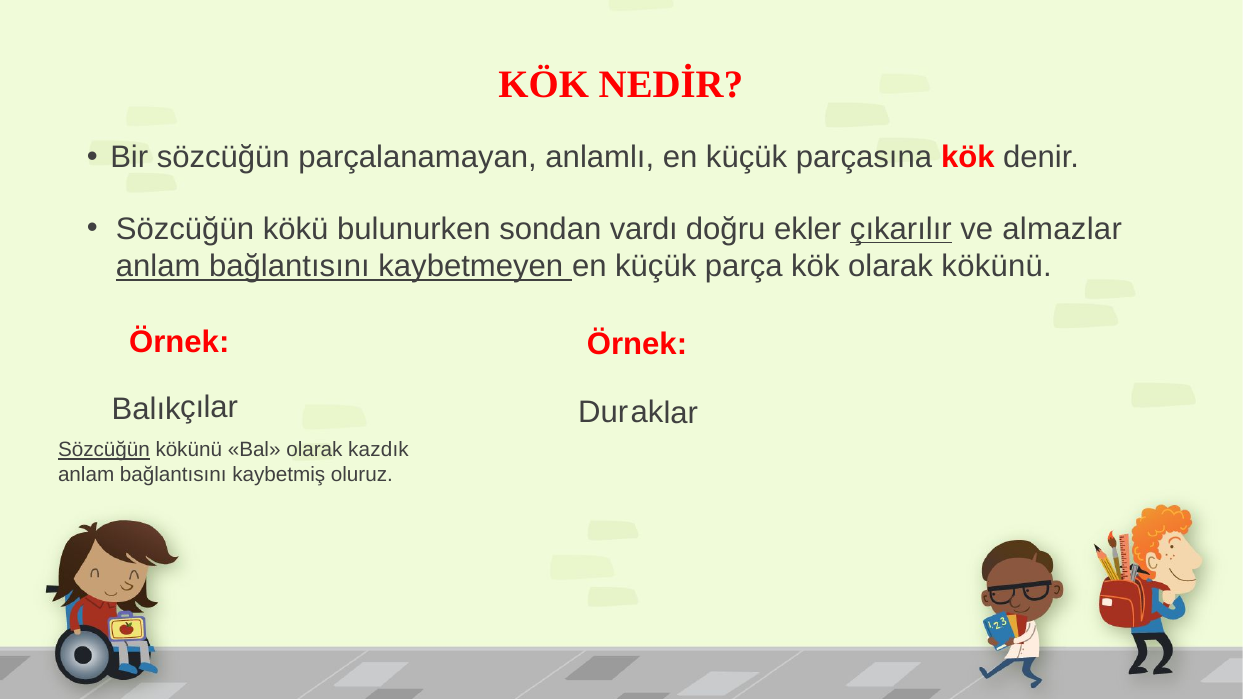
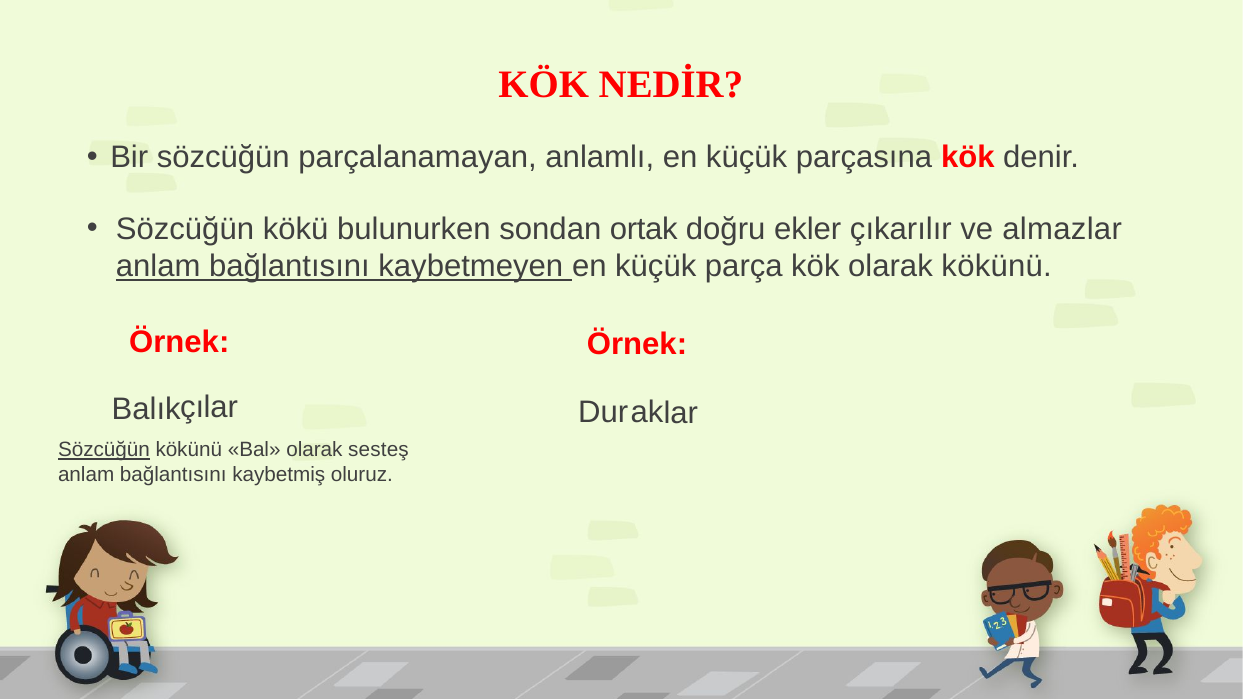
vardı: vardı -> ortak (644, 229)
çıkarılır underline: present -> none (901, 229)
kazdık: kazdık -> sesteş (379, 450)
